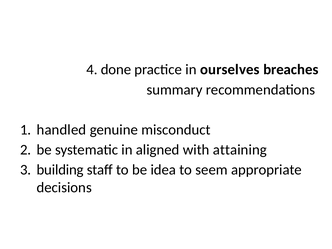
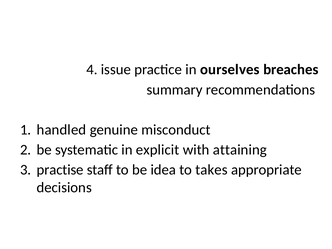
done: done -> issue (116, 70)
aligned: aligned -> explicit (158, 150)
building: building -> practise (60, 170)
seem: seem -> takes (211, 170)
